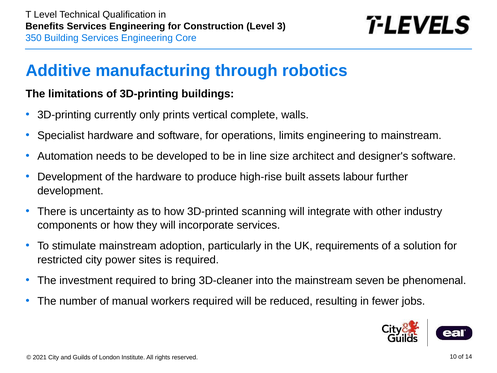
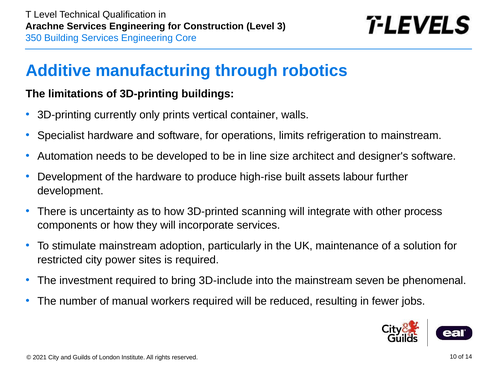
Benefits: Benefits -> Arachne (45, 26)
complete: complete -> container (254, 115)
limits engineering: engineering -> refrigeration (336, 135)
industry: industry -> process (423, 211)
requirements: requirements -> maintenance (347, 246)
3D-cleaner: 3D-cleaner -> 3D-include (226, 280)
